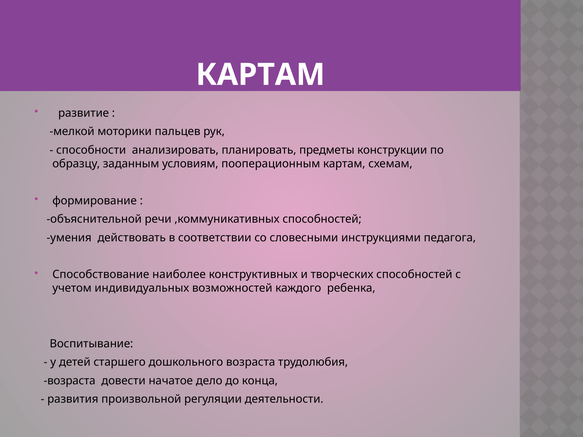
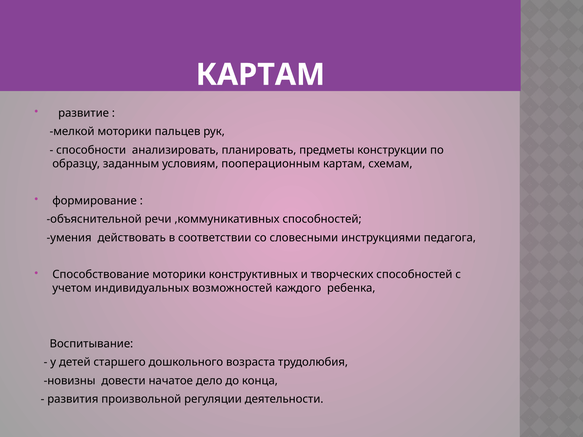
Способствование наиболее: наиболее -> моторики (179, 275)
возраста: возраста -> новизны (70, 381)
